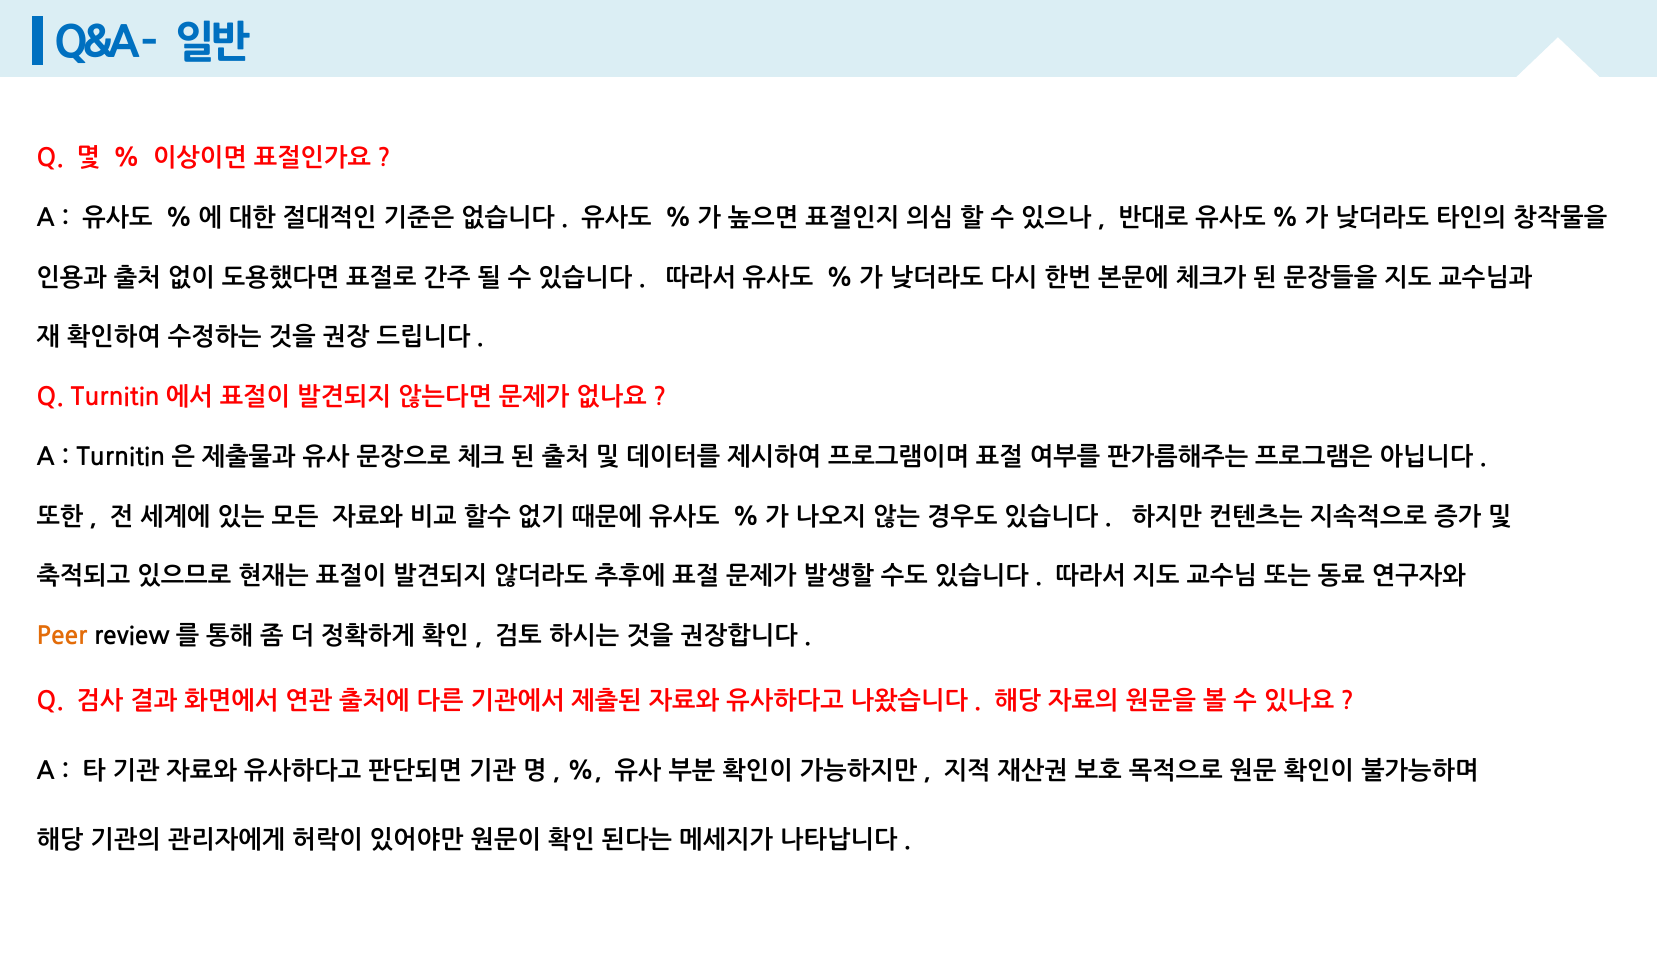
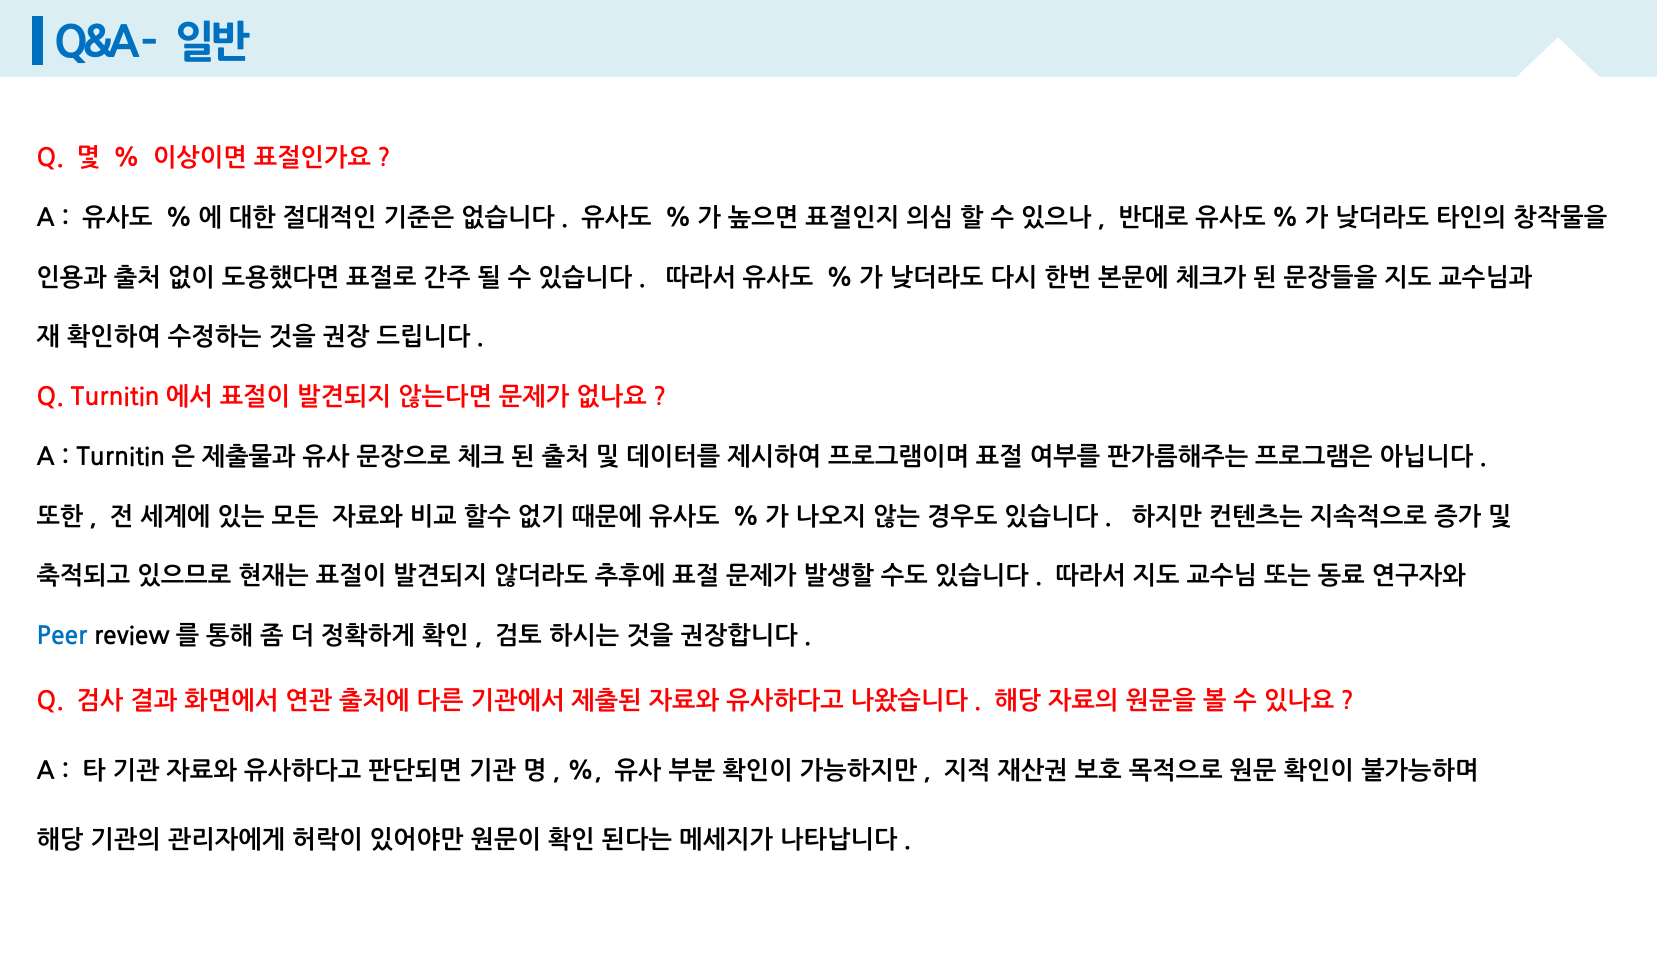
Peer colour: orange -> blue (62, 637)
